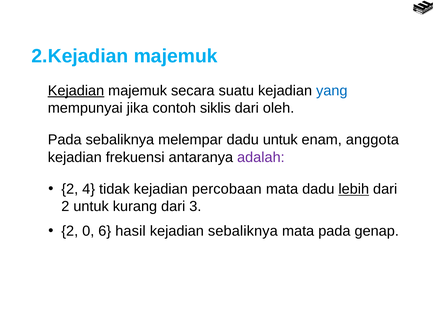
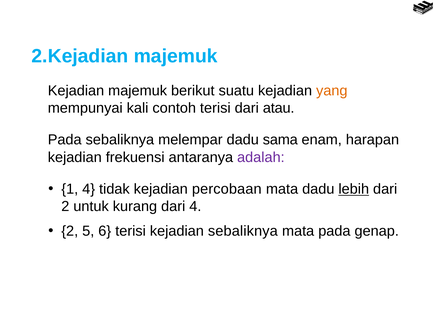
Kejadian underline: present -> none (76, 91)
secara: secara -> berikut (193, 91)
yang colour: blue -> orange (332, 91)
jika: jika -> kali (138, 108)
contoh siklis: siklis -> terisi (215, 108)
oleh: oleh -> atau (279, 108)
dadu untuk: untuk -> sama (280, 140)
anggota: anggota -> harapan (372, 140)
2: 2 -> 1 (70, 189)
dari 3: 3 -> 4 (195, 207)
0: 0 -> 5 (88, 231)
6 hasil: hasil -> terisi (131, 231)
